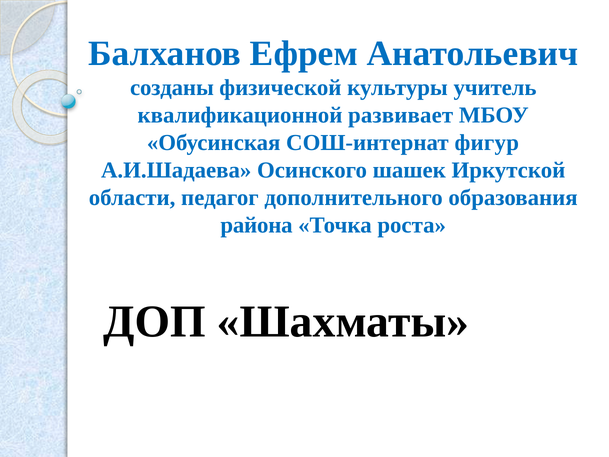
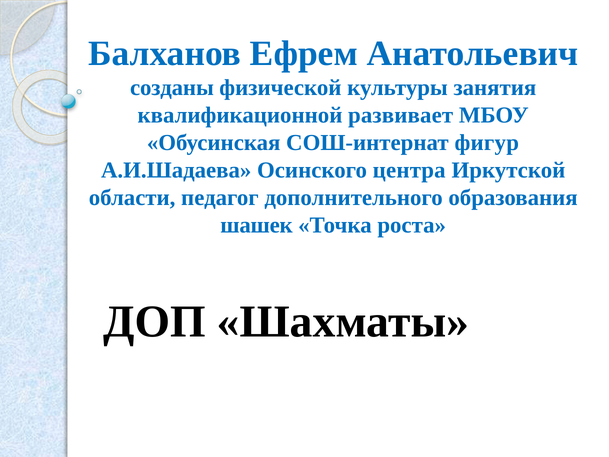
учитель: учитель -> занятия (495, 88)
шашек: шашек -> центра (409, 170)
района: района -> шашек (257, 225)
